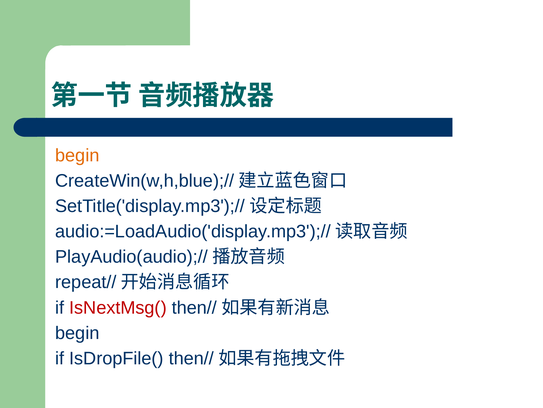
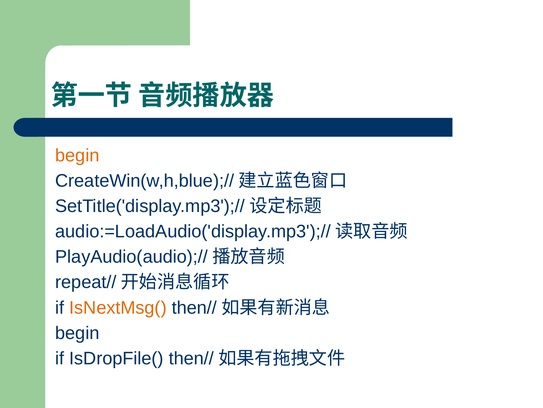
IsNextMsg( colour: red -> orange (118, 307)
